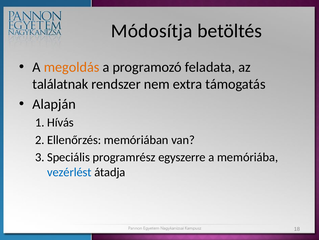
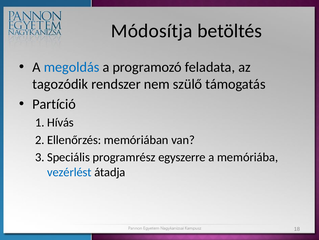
megoldás colour: orange -> blue (72, 67)
találatnak: találatnak -> tagozódik (60, 84)
extra: extra -> szülő (188, 84)
Alapján: Alapján -> Partíció (54, 104)
